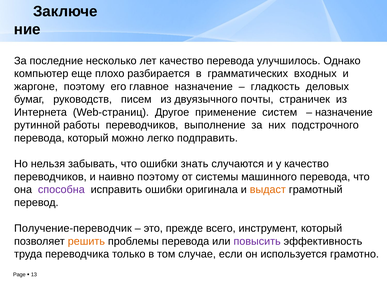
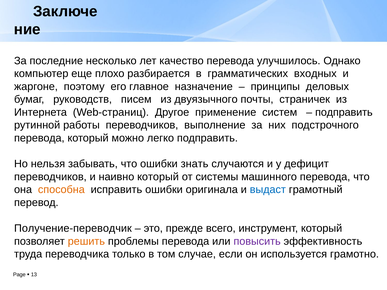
гладкость: гладкость -> принципы (275, 87)
назначение: назначение -> подправить (344, 112)
у качество: качество -> дефицит (307, 164)
наивно поэтому: поэтому -> который (158, 177)
способна colour: purple -> orange (61, 190)
выдаст colour: orange -> blue (268, 190)
